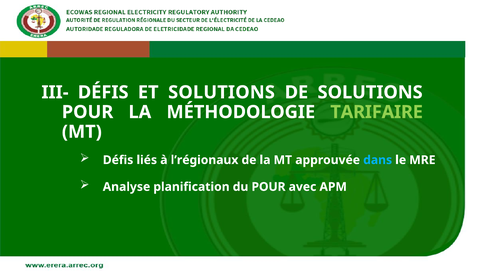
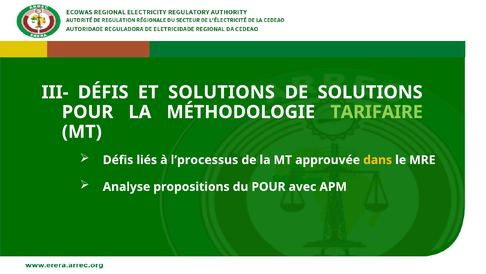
l’régionaux: l’régionaux -> l’processus (204, 160)
dans colour: light blue -> yellow (378, 160)
planification: planification -> propositions (191, 186)
